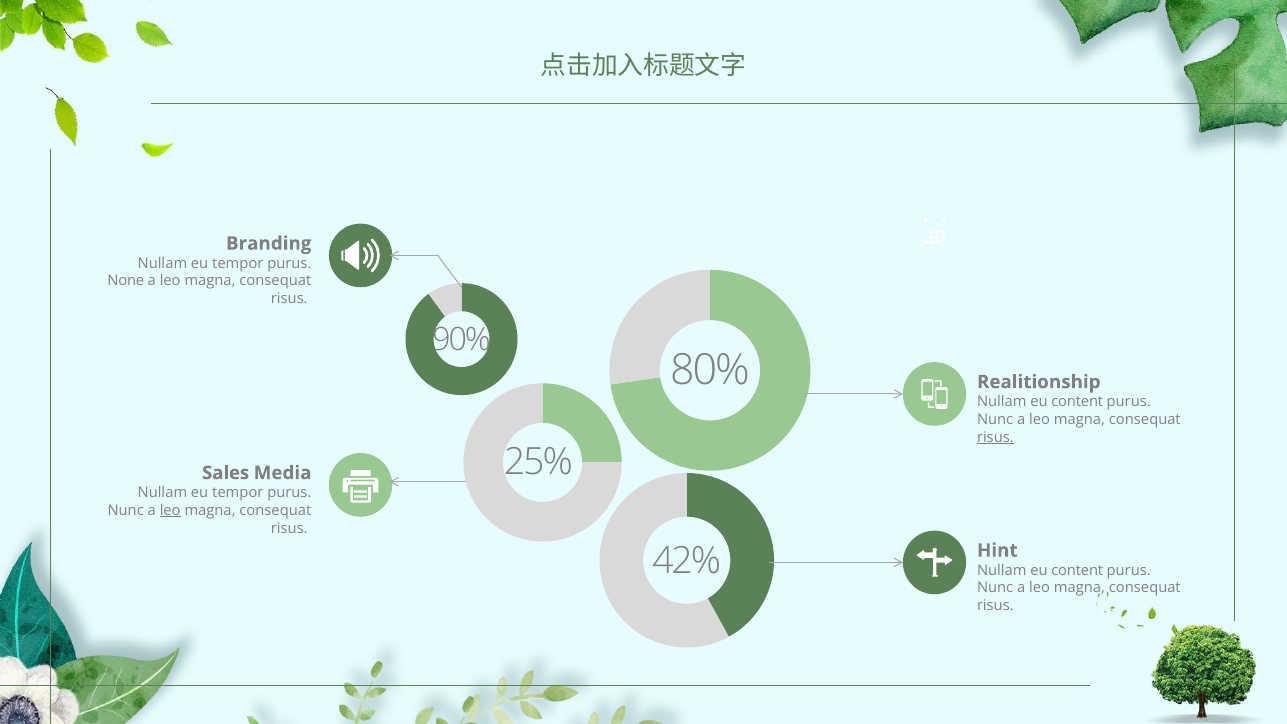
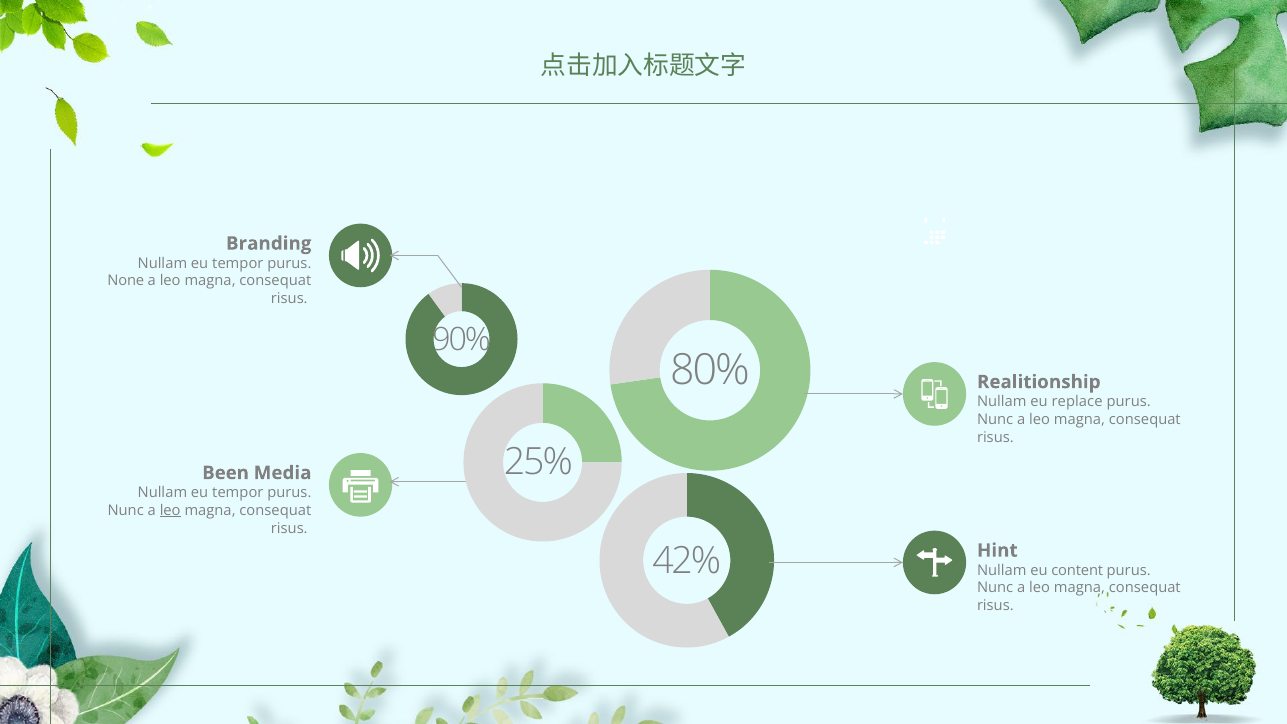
content: content -> replace (1077, 402)
risus underline: present -> none (995, 437)
Sales: Sales -> Been (226, 473)
